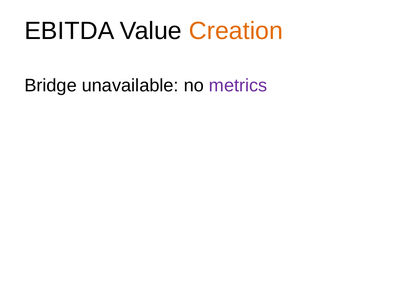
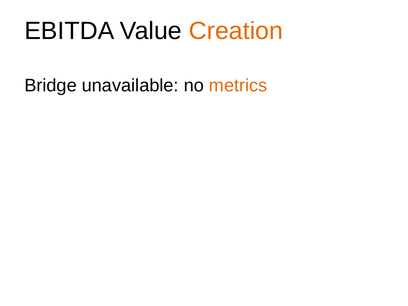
metrics colour: purple -> orange (238, 86)
